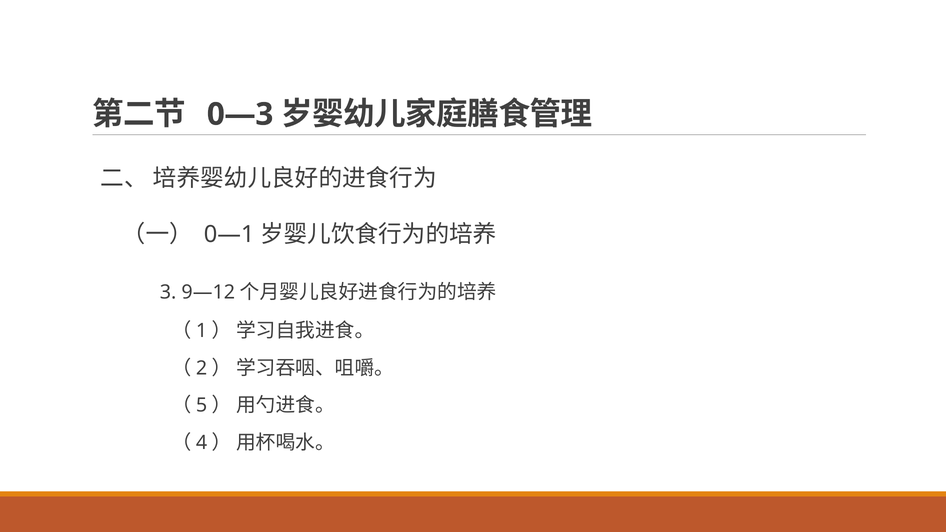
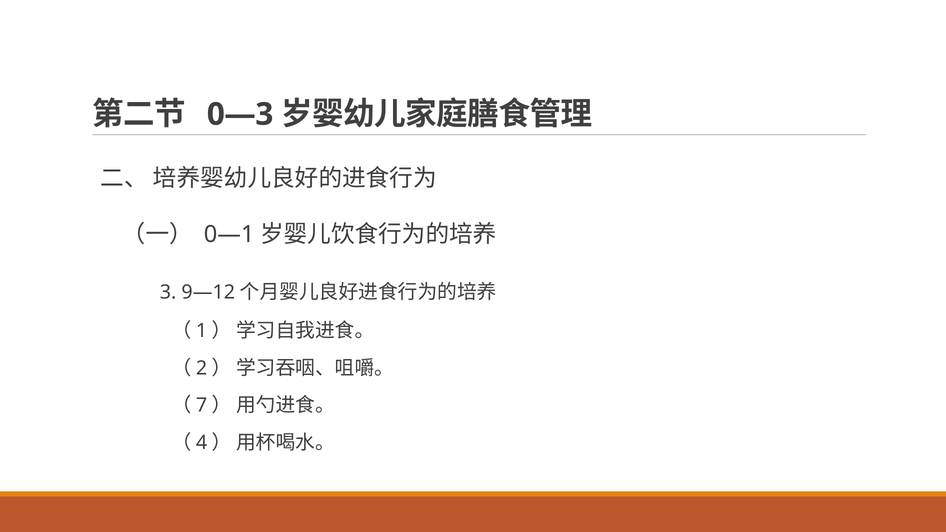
5: 5 -> 7 (202, 406)
